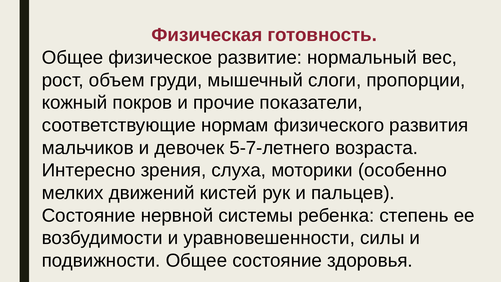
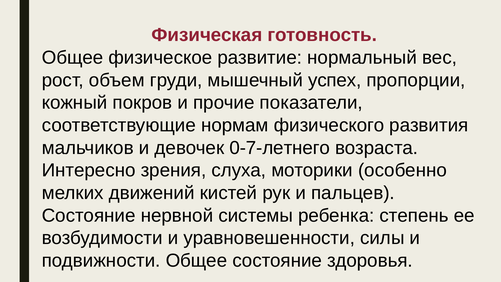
слоги: слоги -> успех (335, 80)
5-7-летнего: 5-7-летнего -> 0-7-летнего (280, 148)
